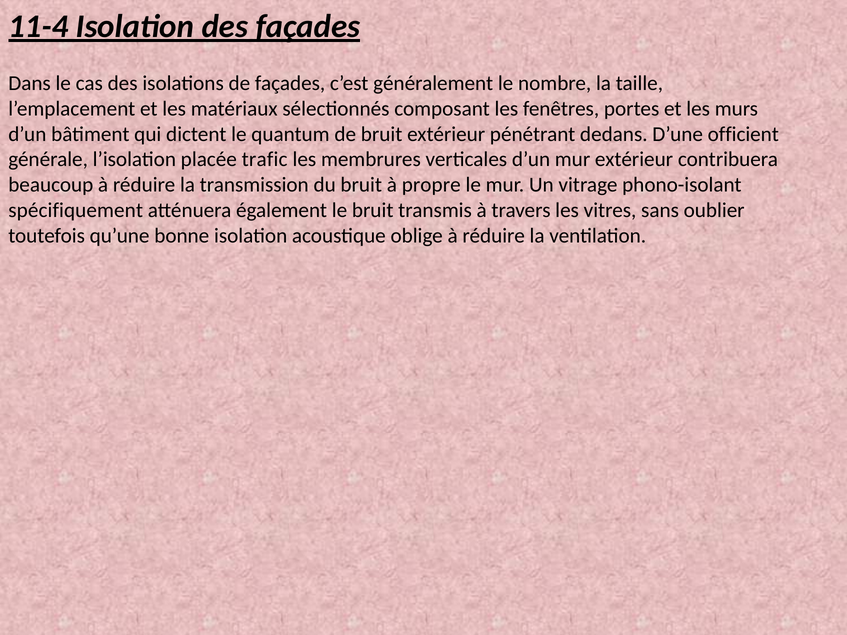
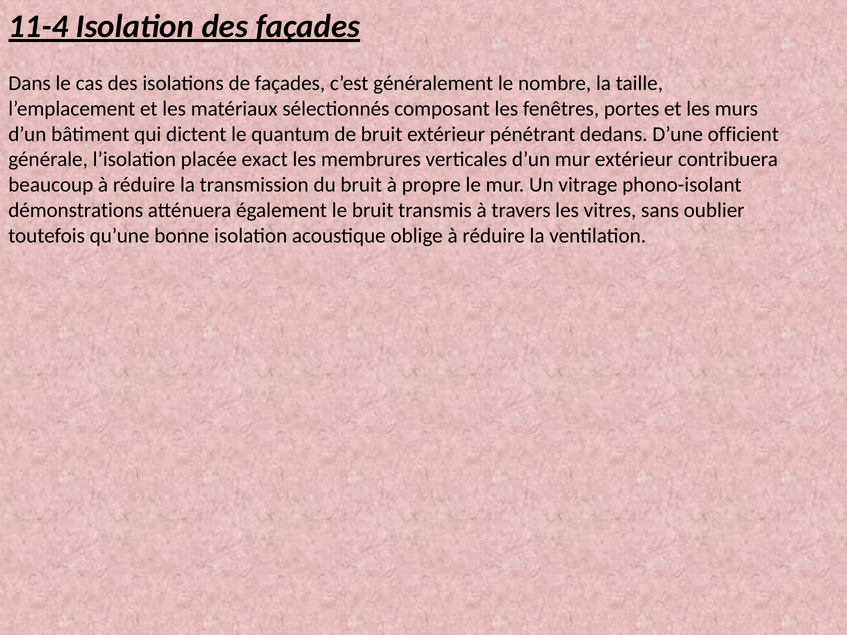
trafic: trafic -> exact (265, 160)
spécifiquement: spécifiquement -> démonstrations (76, 210)
